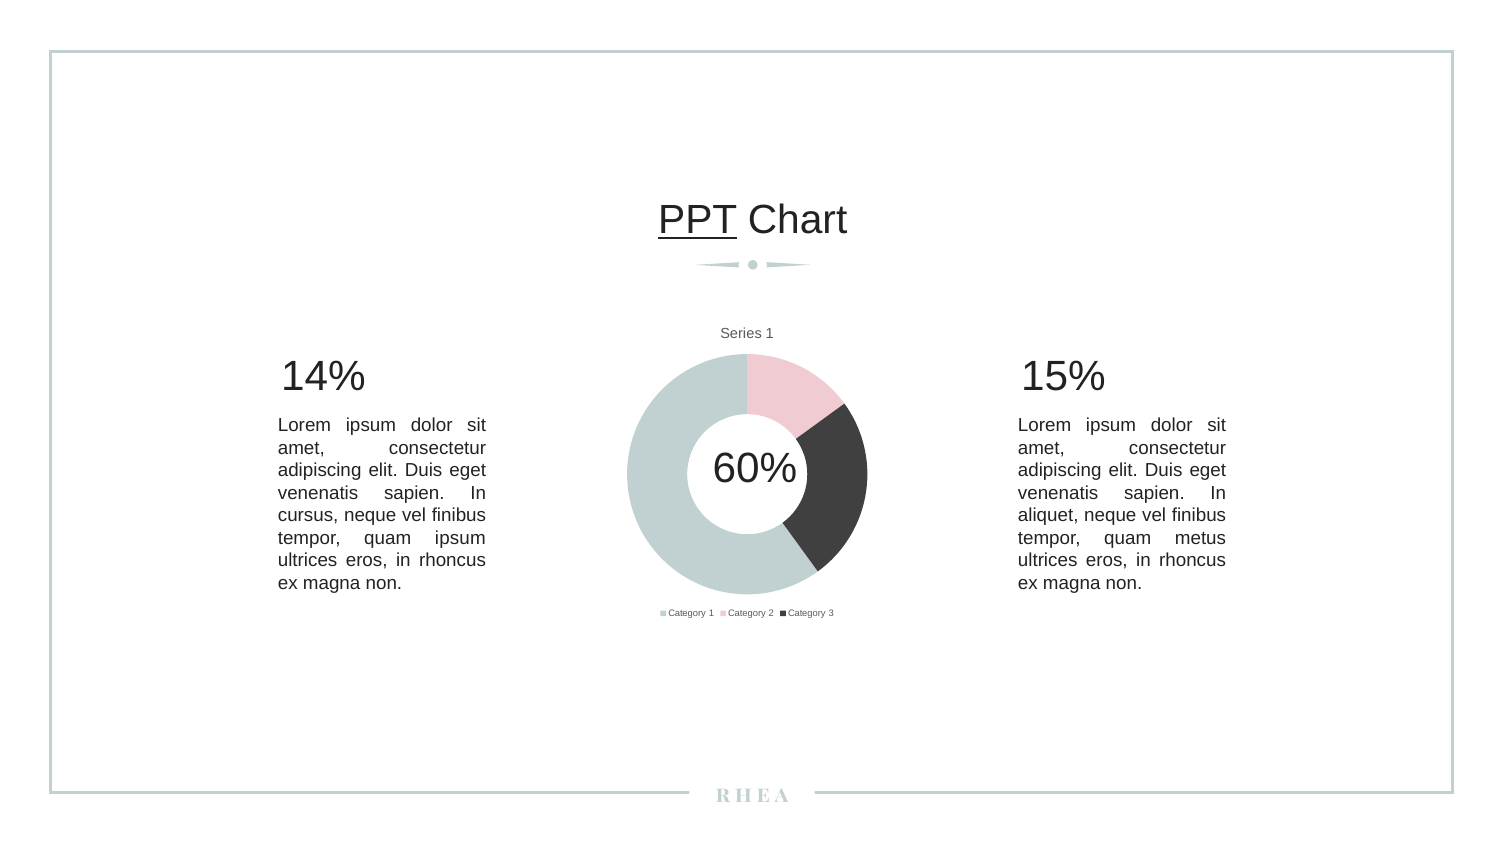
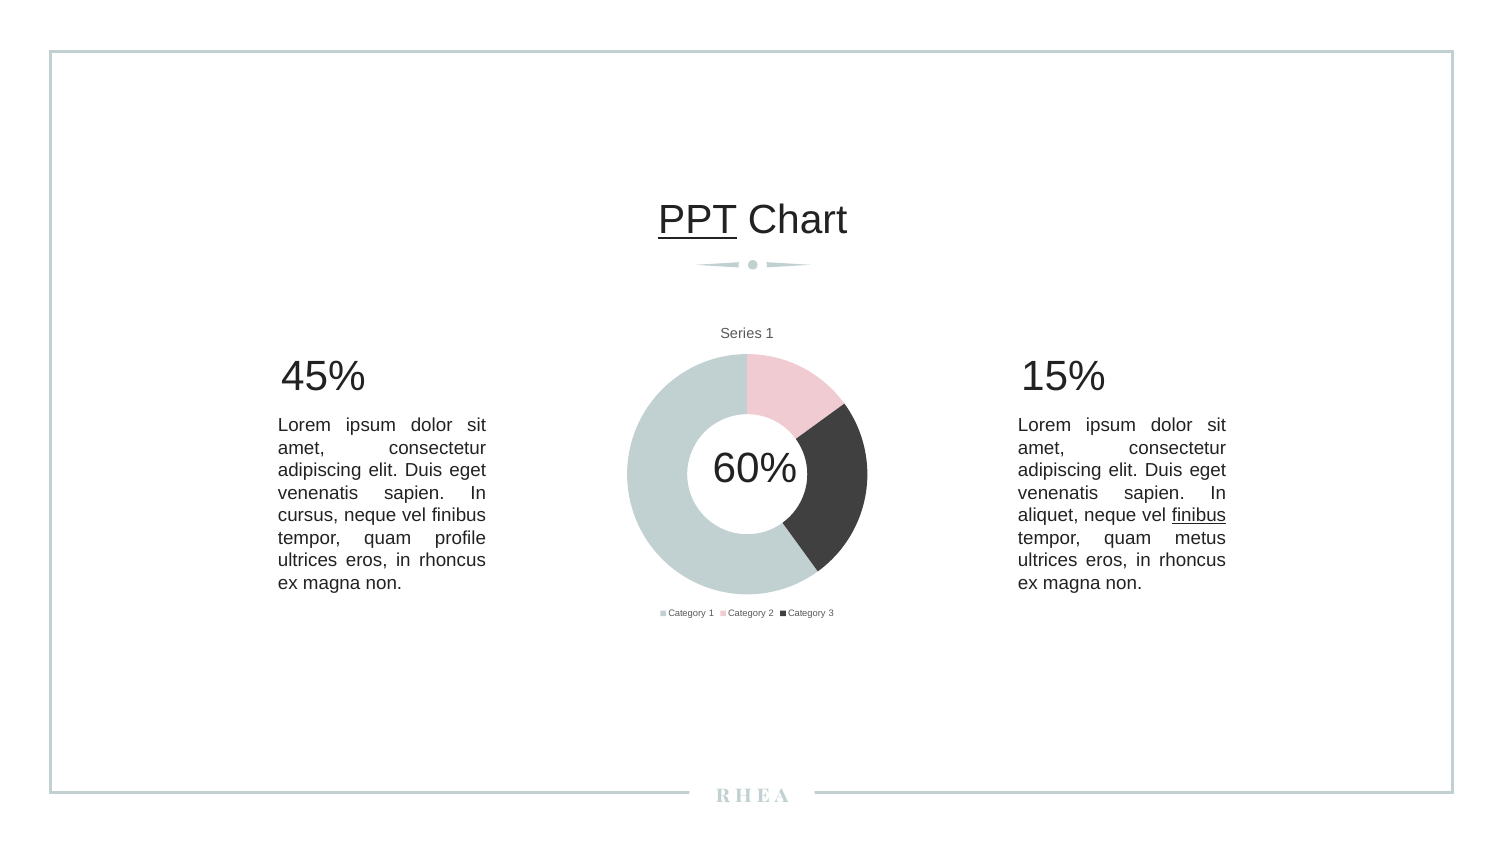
14%: 14% -> 45% (323, 376)
finibus underline: none -> present (1199, 516)
quam ipsum: ipsum -> profile (460, 538)
